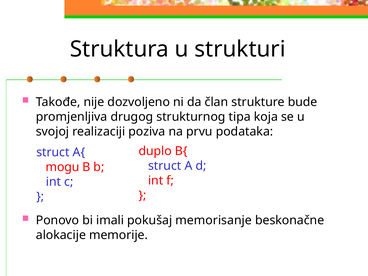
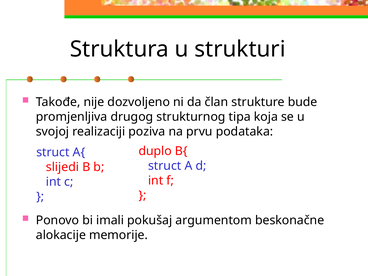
mogu: mogu -> slijedi (62, 167)
memorisanje: memorisanje -> argumentom (214, 220)
